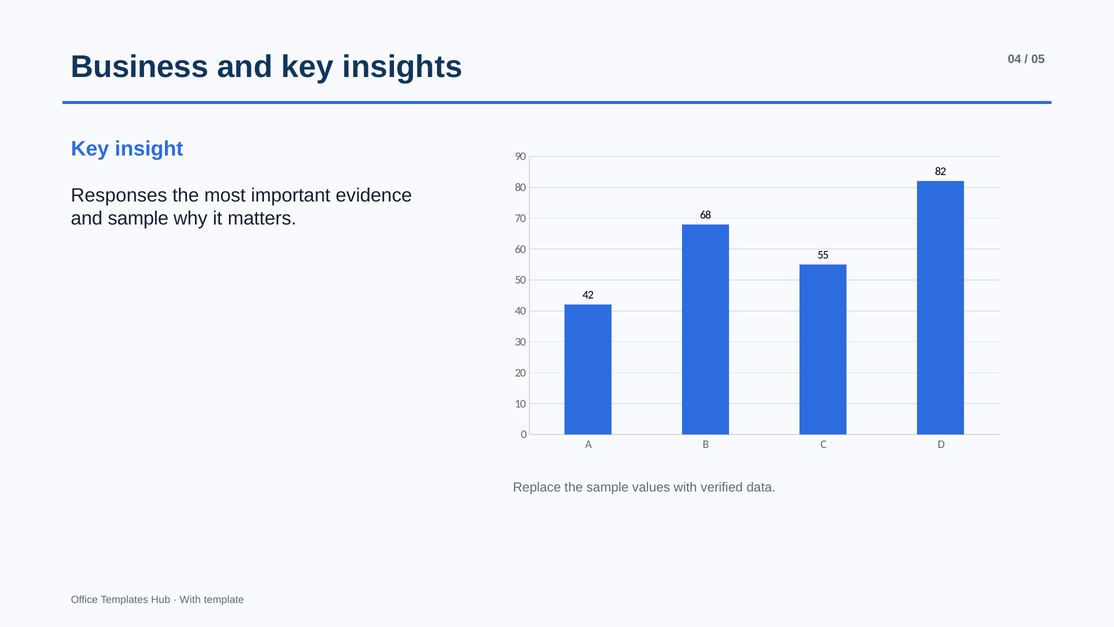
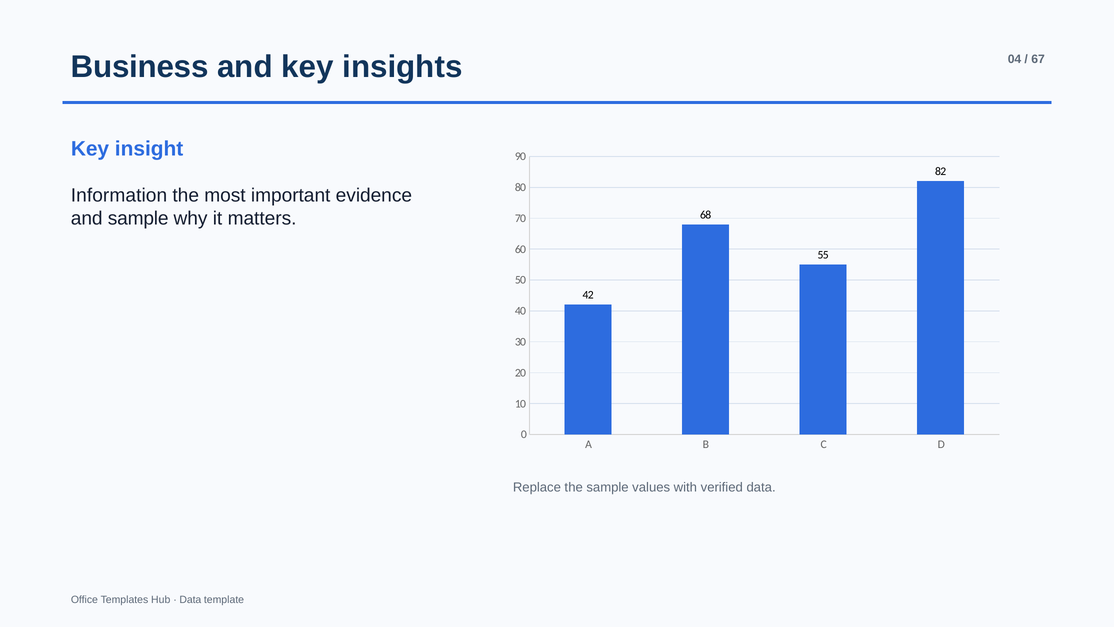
05: 05 -> 67 (1038, 59)
Responses: Responses -> Information (119, 195)
With: With -> Data (190, 599)
